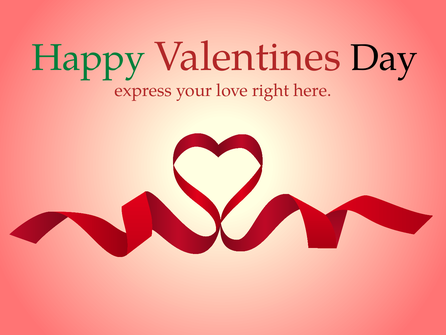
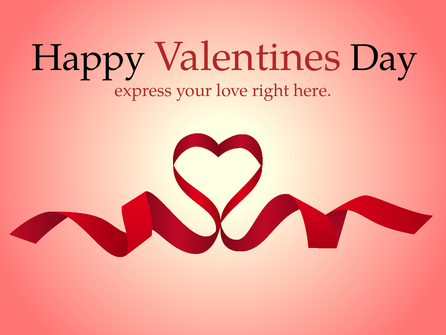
Happy colour: green -> black (88, 58)
